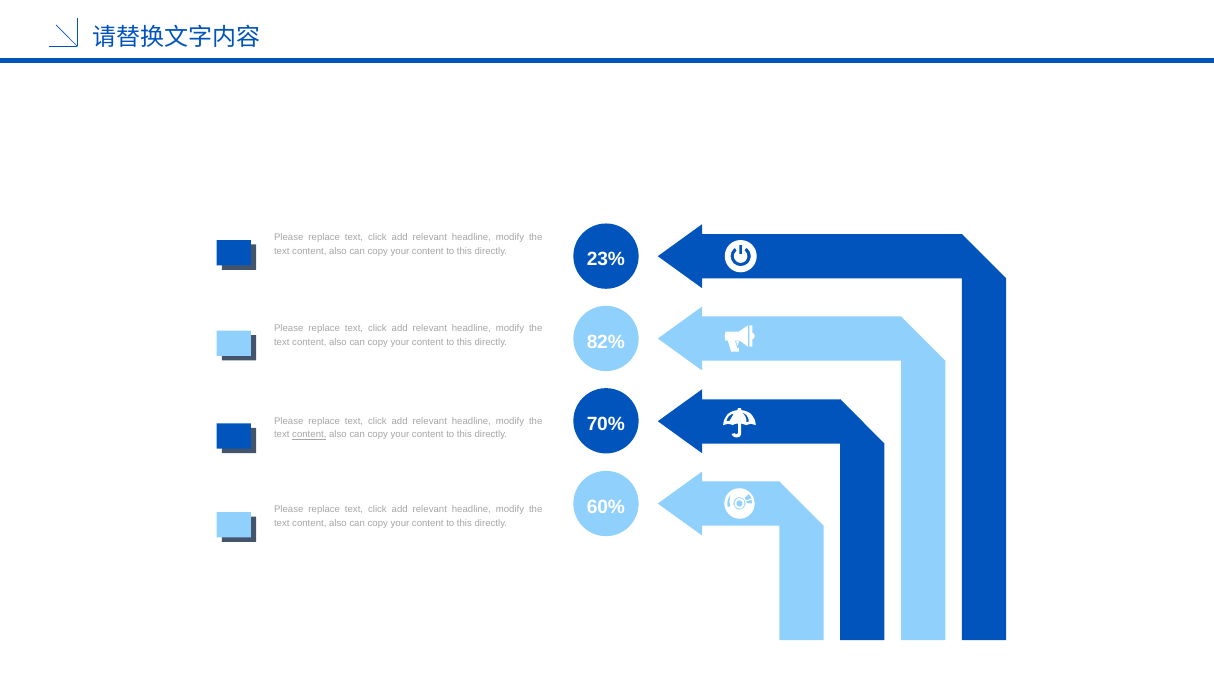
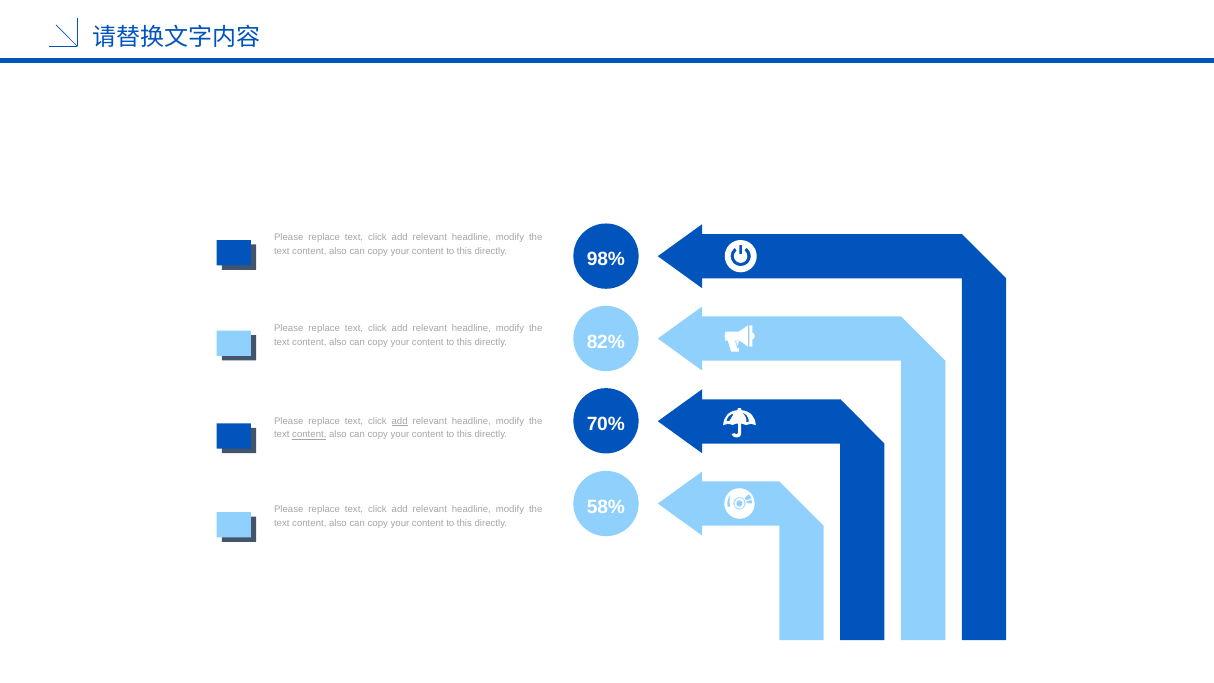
23%: 23% -> 98% (606, 260)
add underline: none -> present (400, 421)
60%: 60% -> 58% (606, 507)
